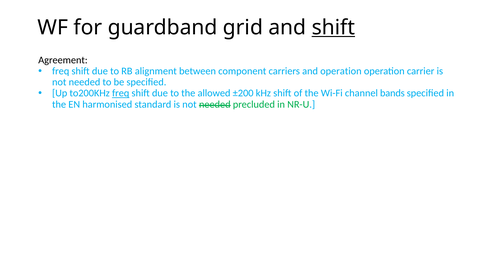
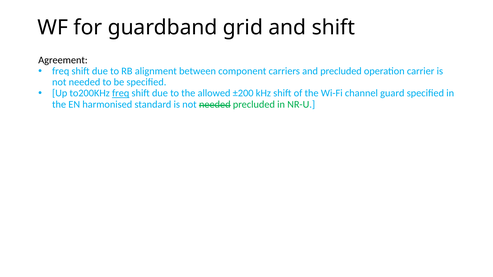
shift underline: present -> none (333, 27)
and operation: operation -> precluded (341, 71)
bands: bands -> guard (392, 93)
